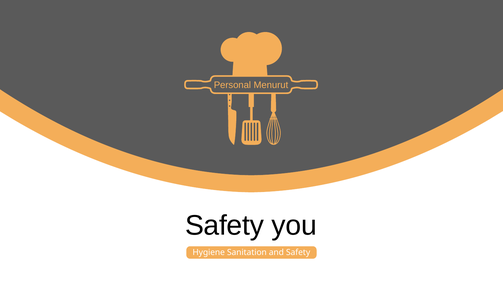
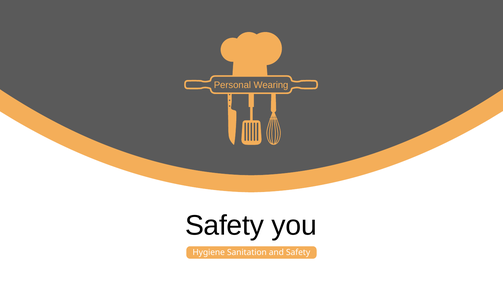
Menurut: Menurut -> Wearing (271, 85)
